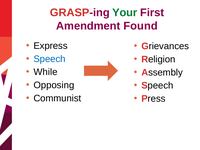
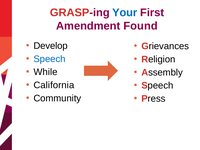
Your colour: green -> blue (125, 13)
Express: Express -> Develop (51, 46)
Opposing: Opposing -> California (54, 85)
Communist: Communist -> Community (57, 98)
